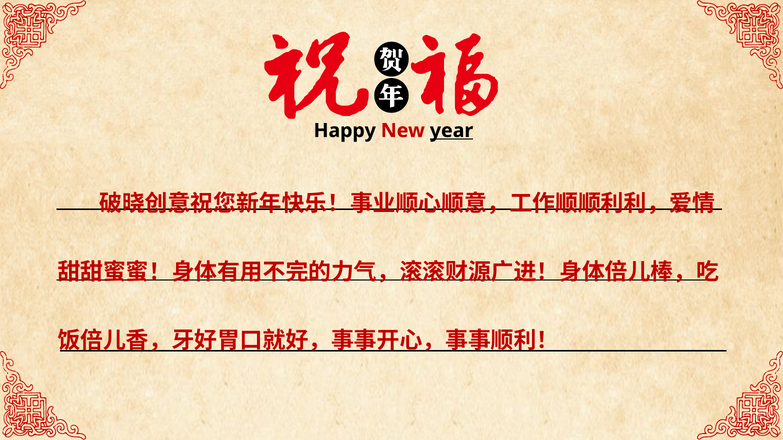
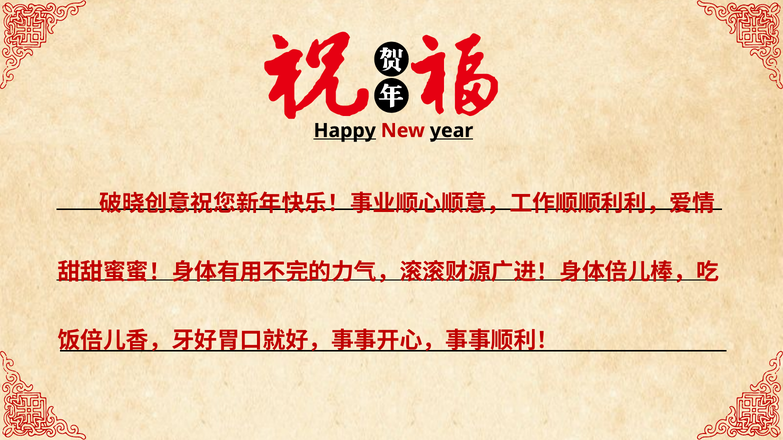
Happy underline: none -> present (345, 131)
